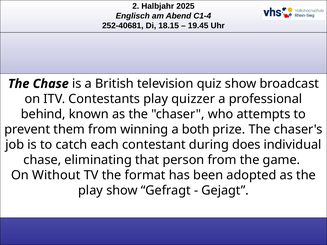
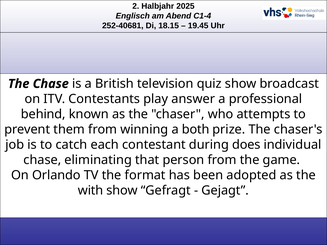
quizzer: quizzer -> answer (193, 99)
Without: Without -> Orlando (56, 175)
play: play -> with (91, 191)
